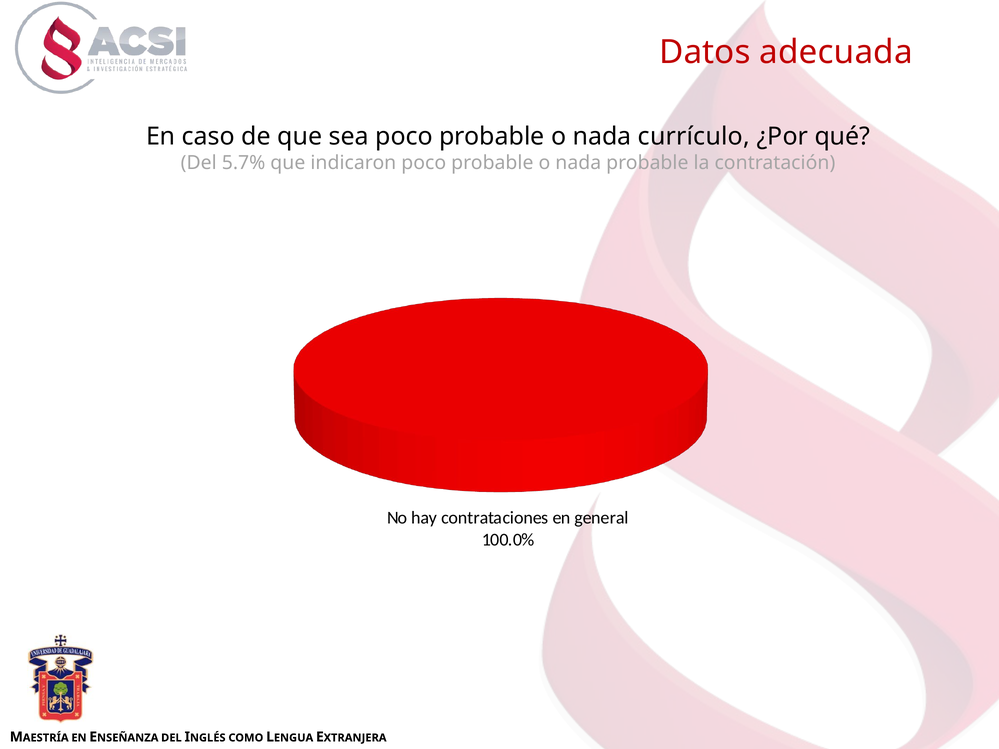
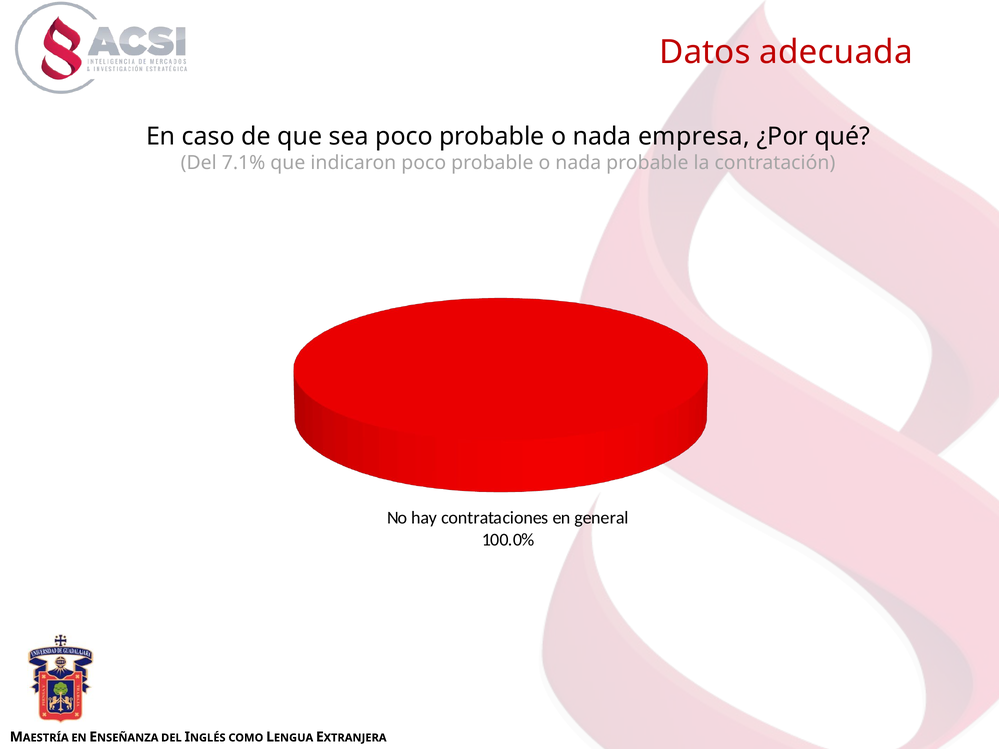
currículo: currículo -> empresa (694, 137)
5.7%: 5.7% -> 7.1% (244, 163)
